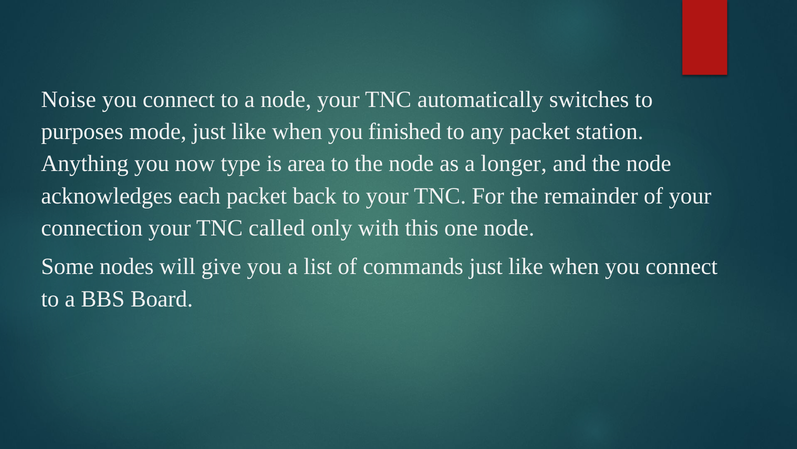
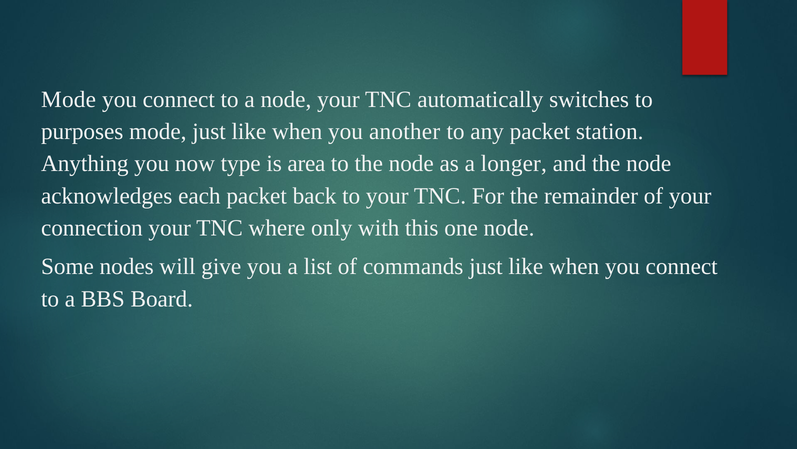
Noise: Noise -> Mode (69, 99)
finished: finished -> another (405, 131)
called: called -> where (277, 228)
